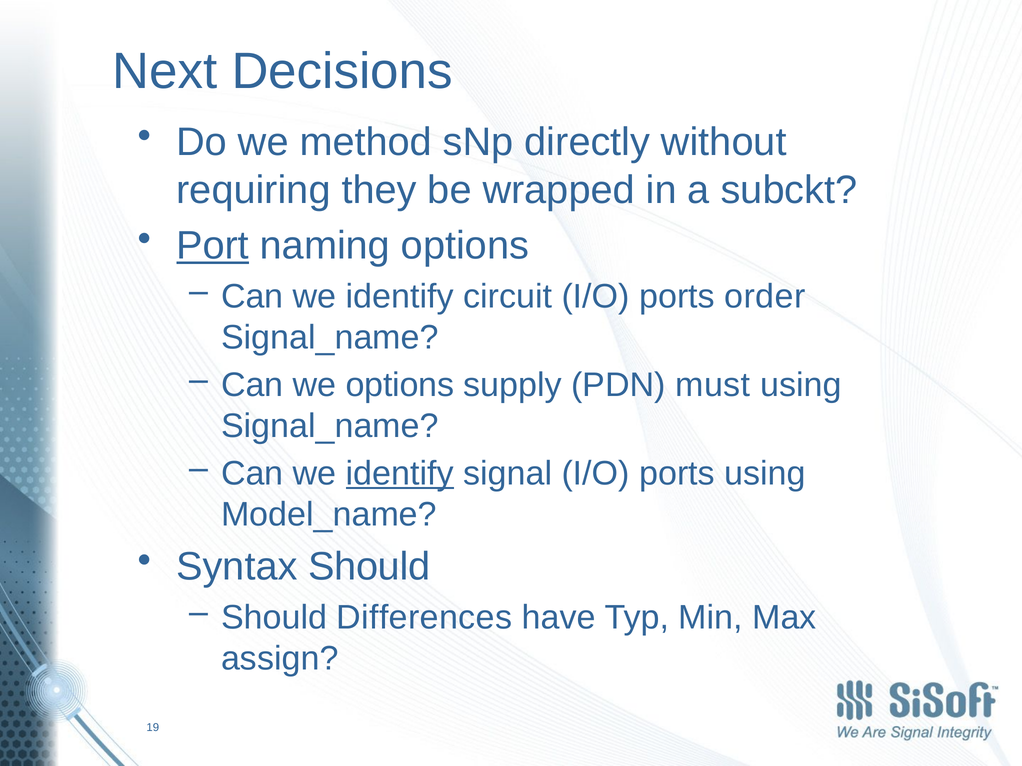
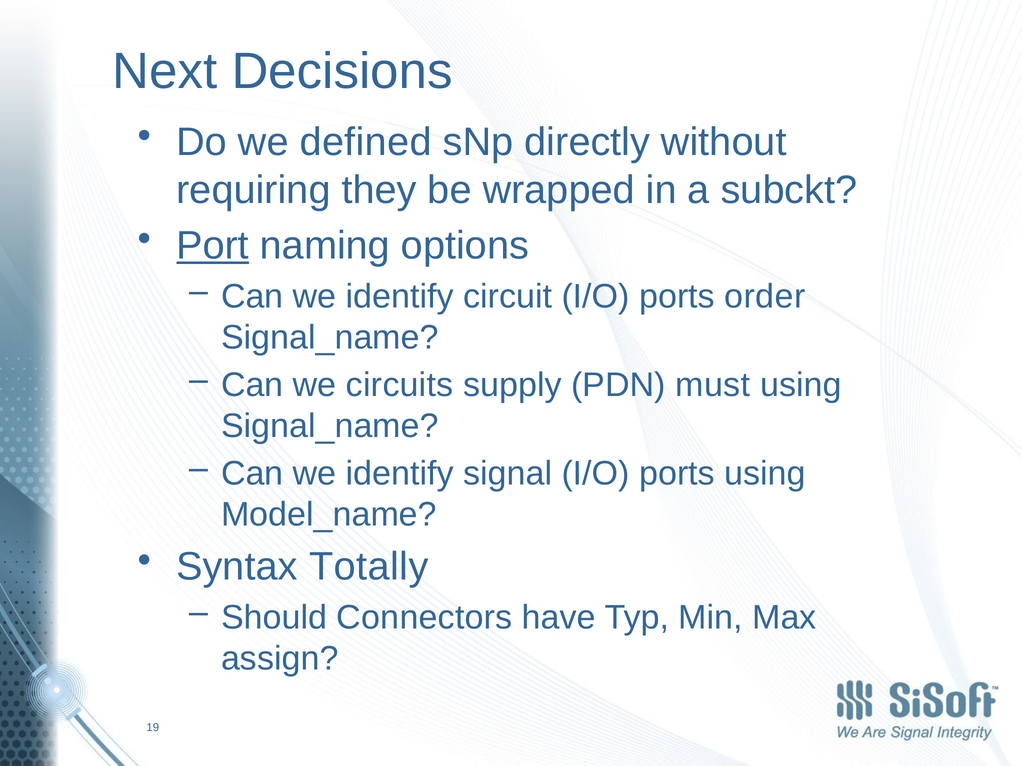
method: method -> defined (366, 142)
we options: options -> circuits (400, 385)
identify underline: present -> none (400, 474)
Syntax Should: Should -> Totally (369, 567)
Differences: Differences -> Connectors (424, 618)
